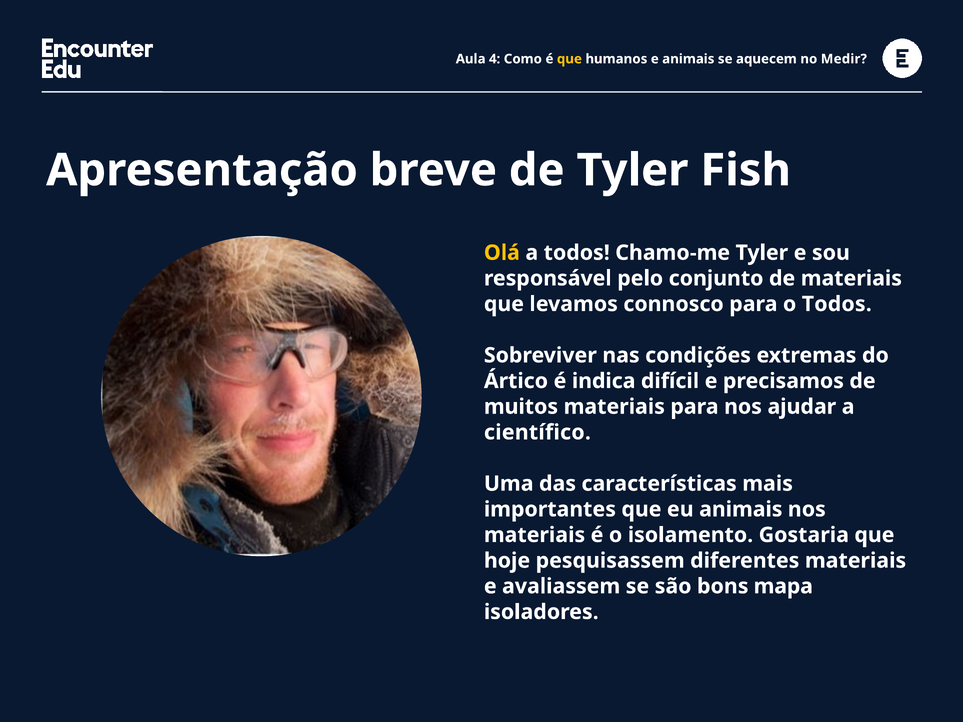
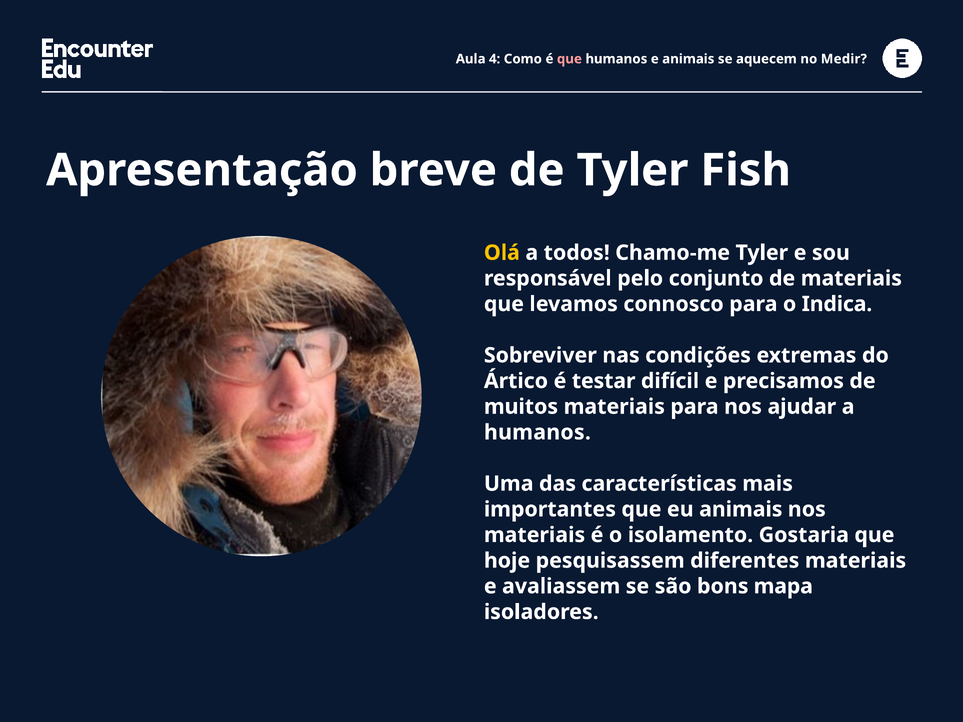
que colour: yellow -> pink (569, 59)
o Todos: Todos -> Indica (837, 304)
indica: indica -> testar (604, 381)
científico: científico -> humanos (537, 433)
